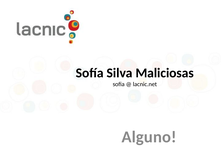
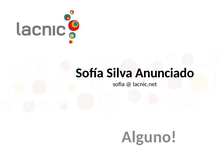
Maliciosas: Maliciosas -> Anunciado (165, 73)
